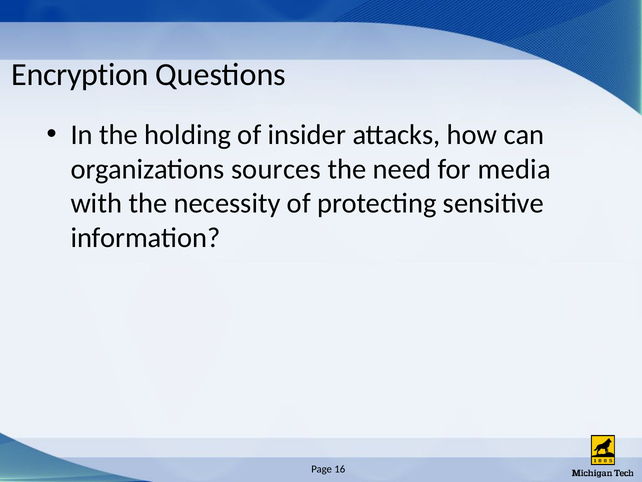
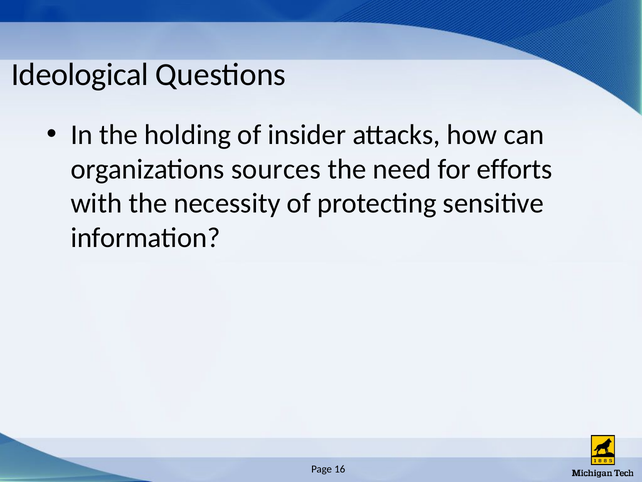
Encryption: Encryption -> Ideological (80, 74)
media: media -> efforts (514, 169)
